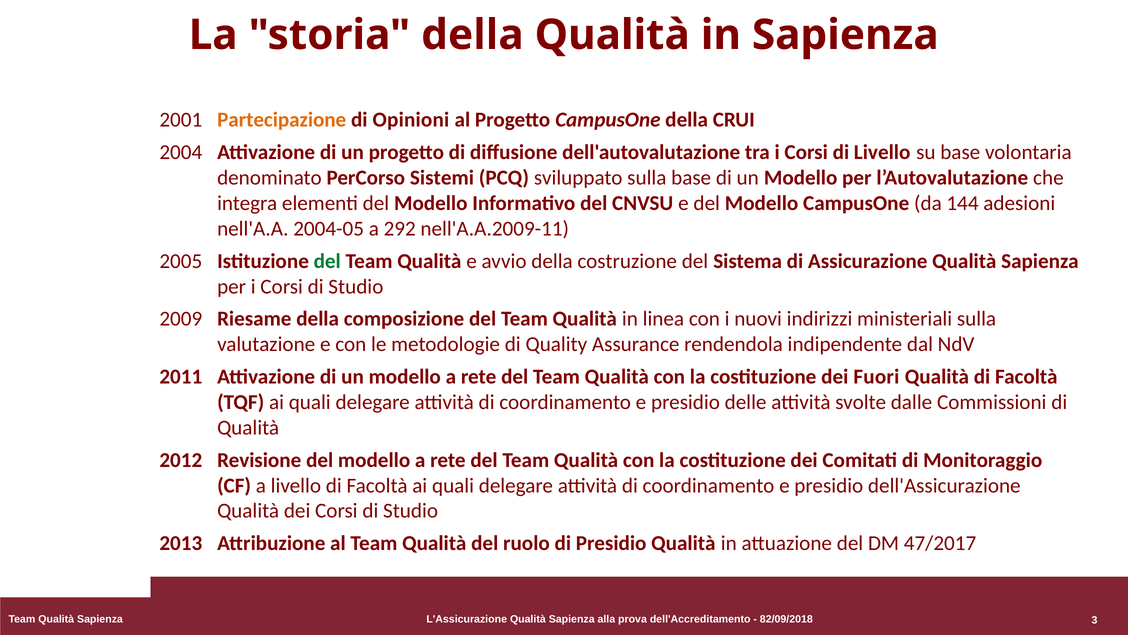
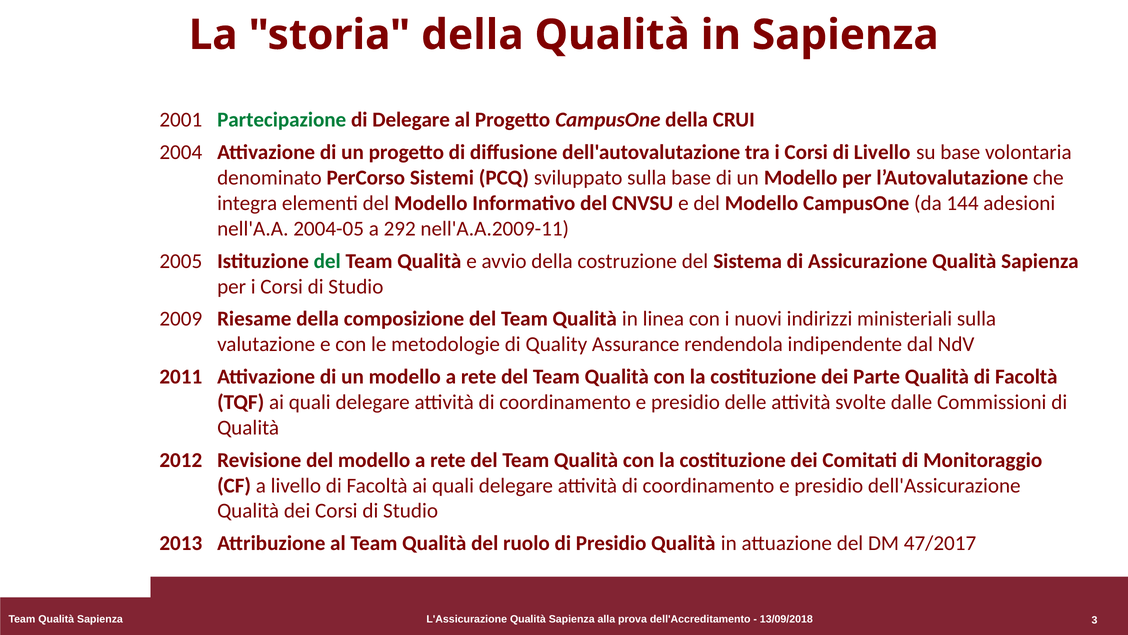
Partecipazione colour: orange -> green (282, 120)
di Opinioni: Opinioni -> Delegare (411, 120)
Fuori: Fuori -> Parte (877, 377)
82/09/2018: 82/09/2018 -> 13/09/2018 (786, 619)
